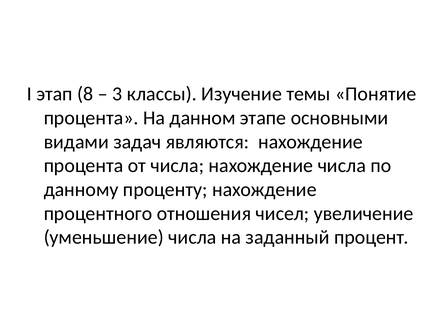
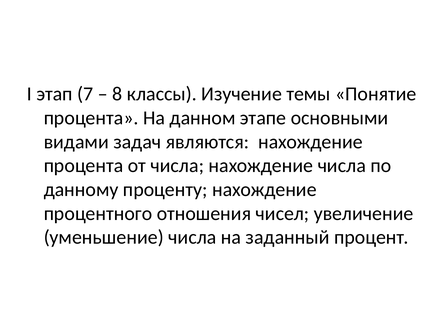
8: 8 -> 7 (85, 94)
3: 3 -> 8 (117, 94)
